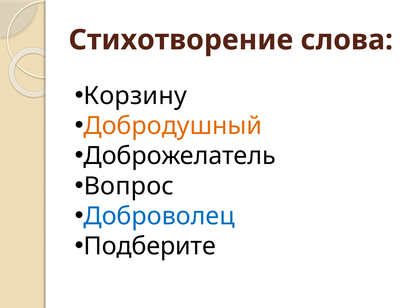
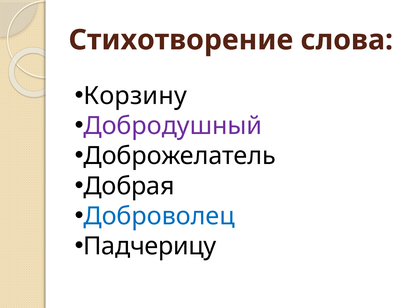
Добродушный colour: orange -> purple (173, 126)
Вопрос: Вопрос -> Добрая (129, 186)
Подберите: Подберите -> Падчерицу (150, 247)
